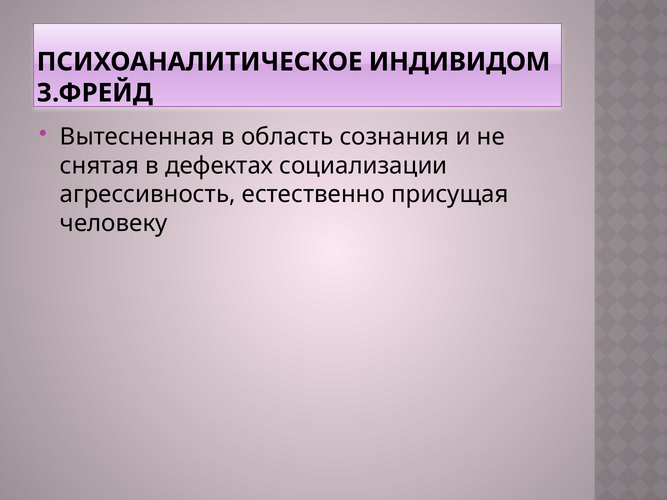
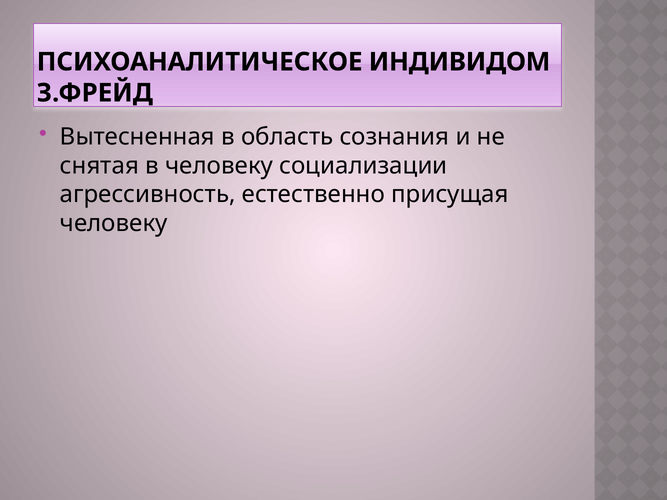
в дефектах: дефектах -> человеку (219, 166)
